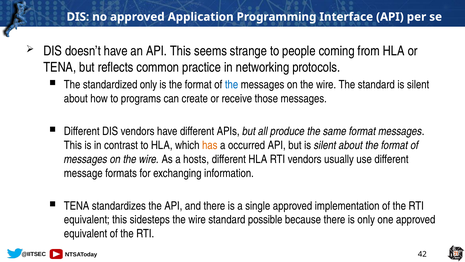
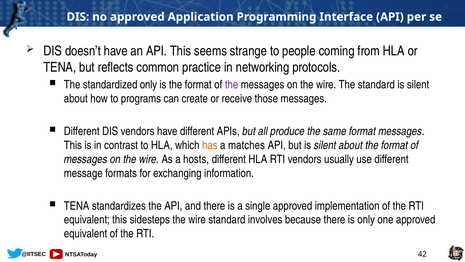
the colour: blue -> purple (232, 85)
occurred: occurred -> matches (246, 145)
possible: possible -> involves (265, 219)
